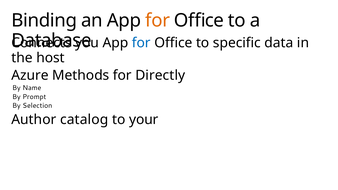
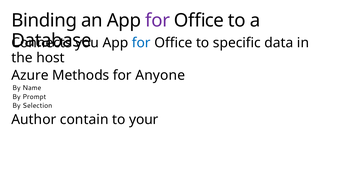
for colour: orange -> purple (158, 20)
Directly: Directly -> Anyone (160, 75)
catalog: catalog -> contain (84, 120)
